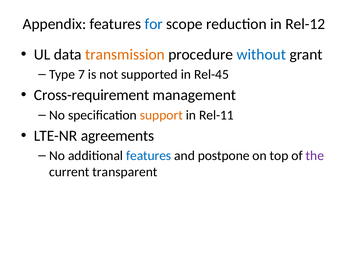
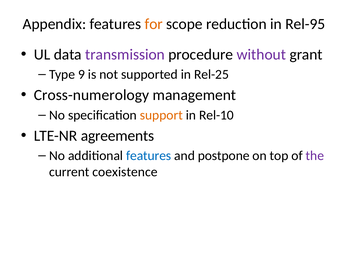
for colour: blue -> orange (154, 24)
Rel-12: Rel-12 -> Rel-95 (305, 24)
transmission colour: orange -> purple (125, 55)
without colour: blue -> purple (261, 55)
7: 7 -> 9 (81, 75)
Rel-45: Rel-45 -> Rel-25 (211, 75)
Cross-requirement: Cross-requirement -> Cross-numerology (92, 95)
Rel-11: Rel-11 -> Rel-10 (216, 115)
transparent: transparent -> coexistence (125, 172)
